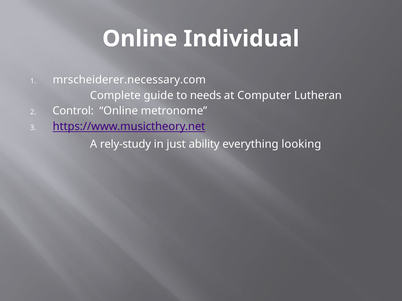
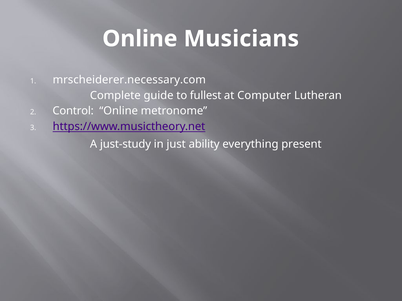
Individual: Individual -> Musicians (241, 39)
needs: needs -> fullest (206, 95)
rely-study: rely-study -> just-study (126, 144)
looking: looking -> present (301, 144)
